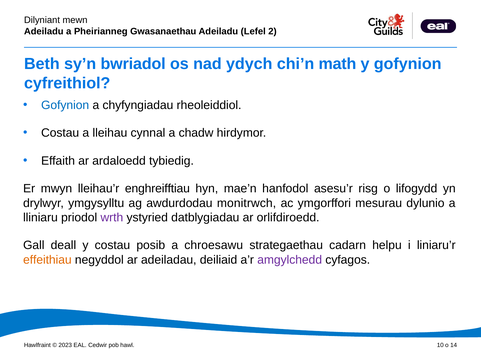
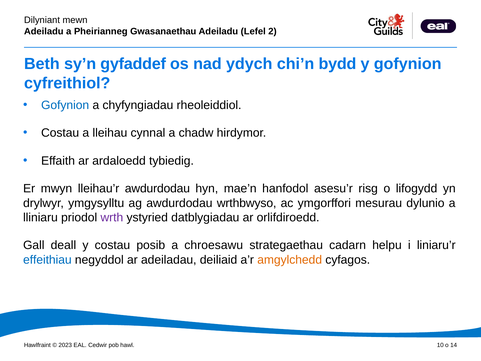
bwriadol: bwriadol -> gyfaddef (133, 64)
math: math -> bydd (337, 64)
lleihau’r enghreifftiau: enghreifftiau -> awdurdodau (157, 189)
monitrwch: monitrwch -> wrthbwyso (247, 203)
effeithiau colour: orange -> blue (47, 260)
amgylchedd colour: purple -> orange (290, 260)
